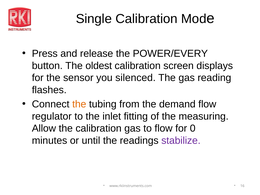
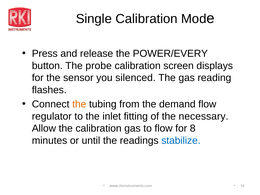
oldest: oldest -> probe (99, 66)
measuring: measuring -> necessary (204, 116)
0: 0 -> 8 (193, 128)
stabilize colour: purple -> blue (181, 141)
